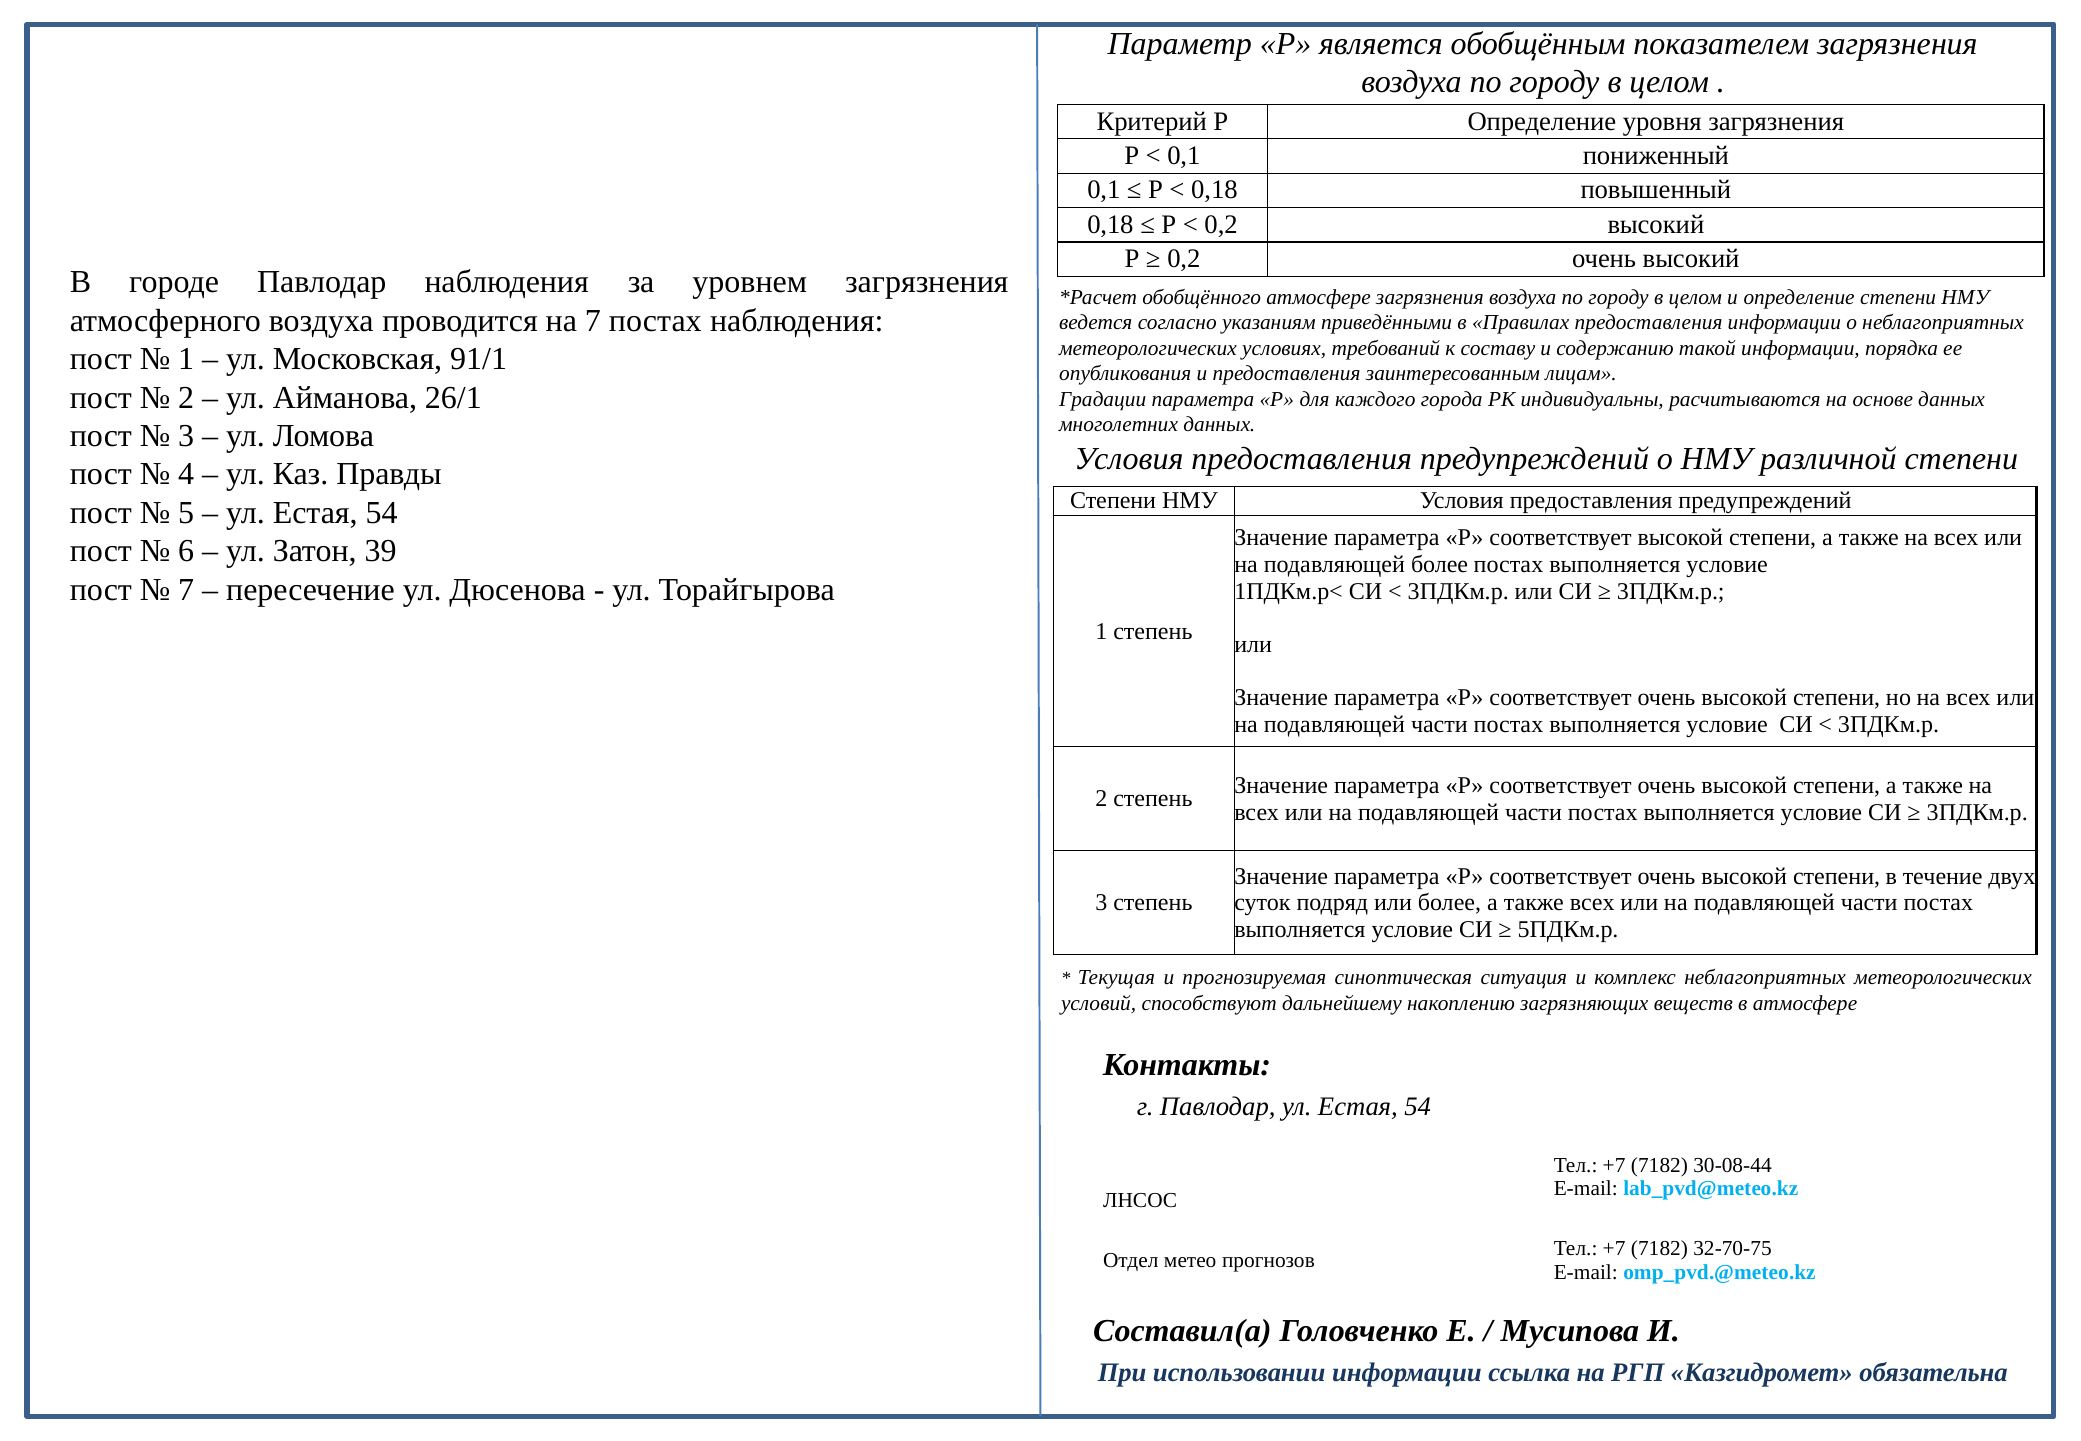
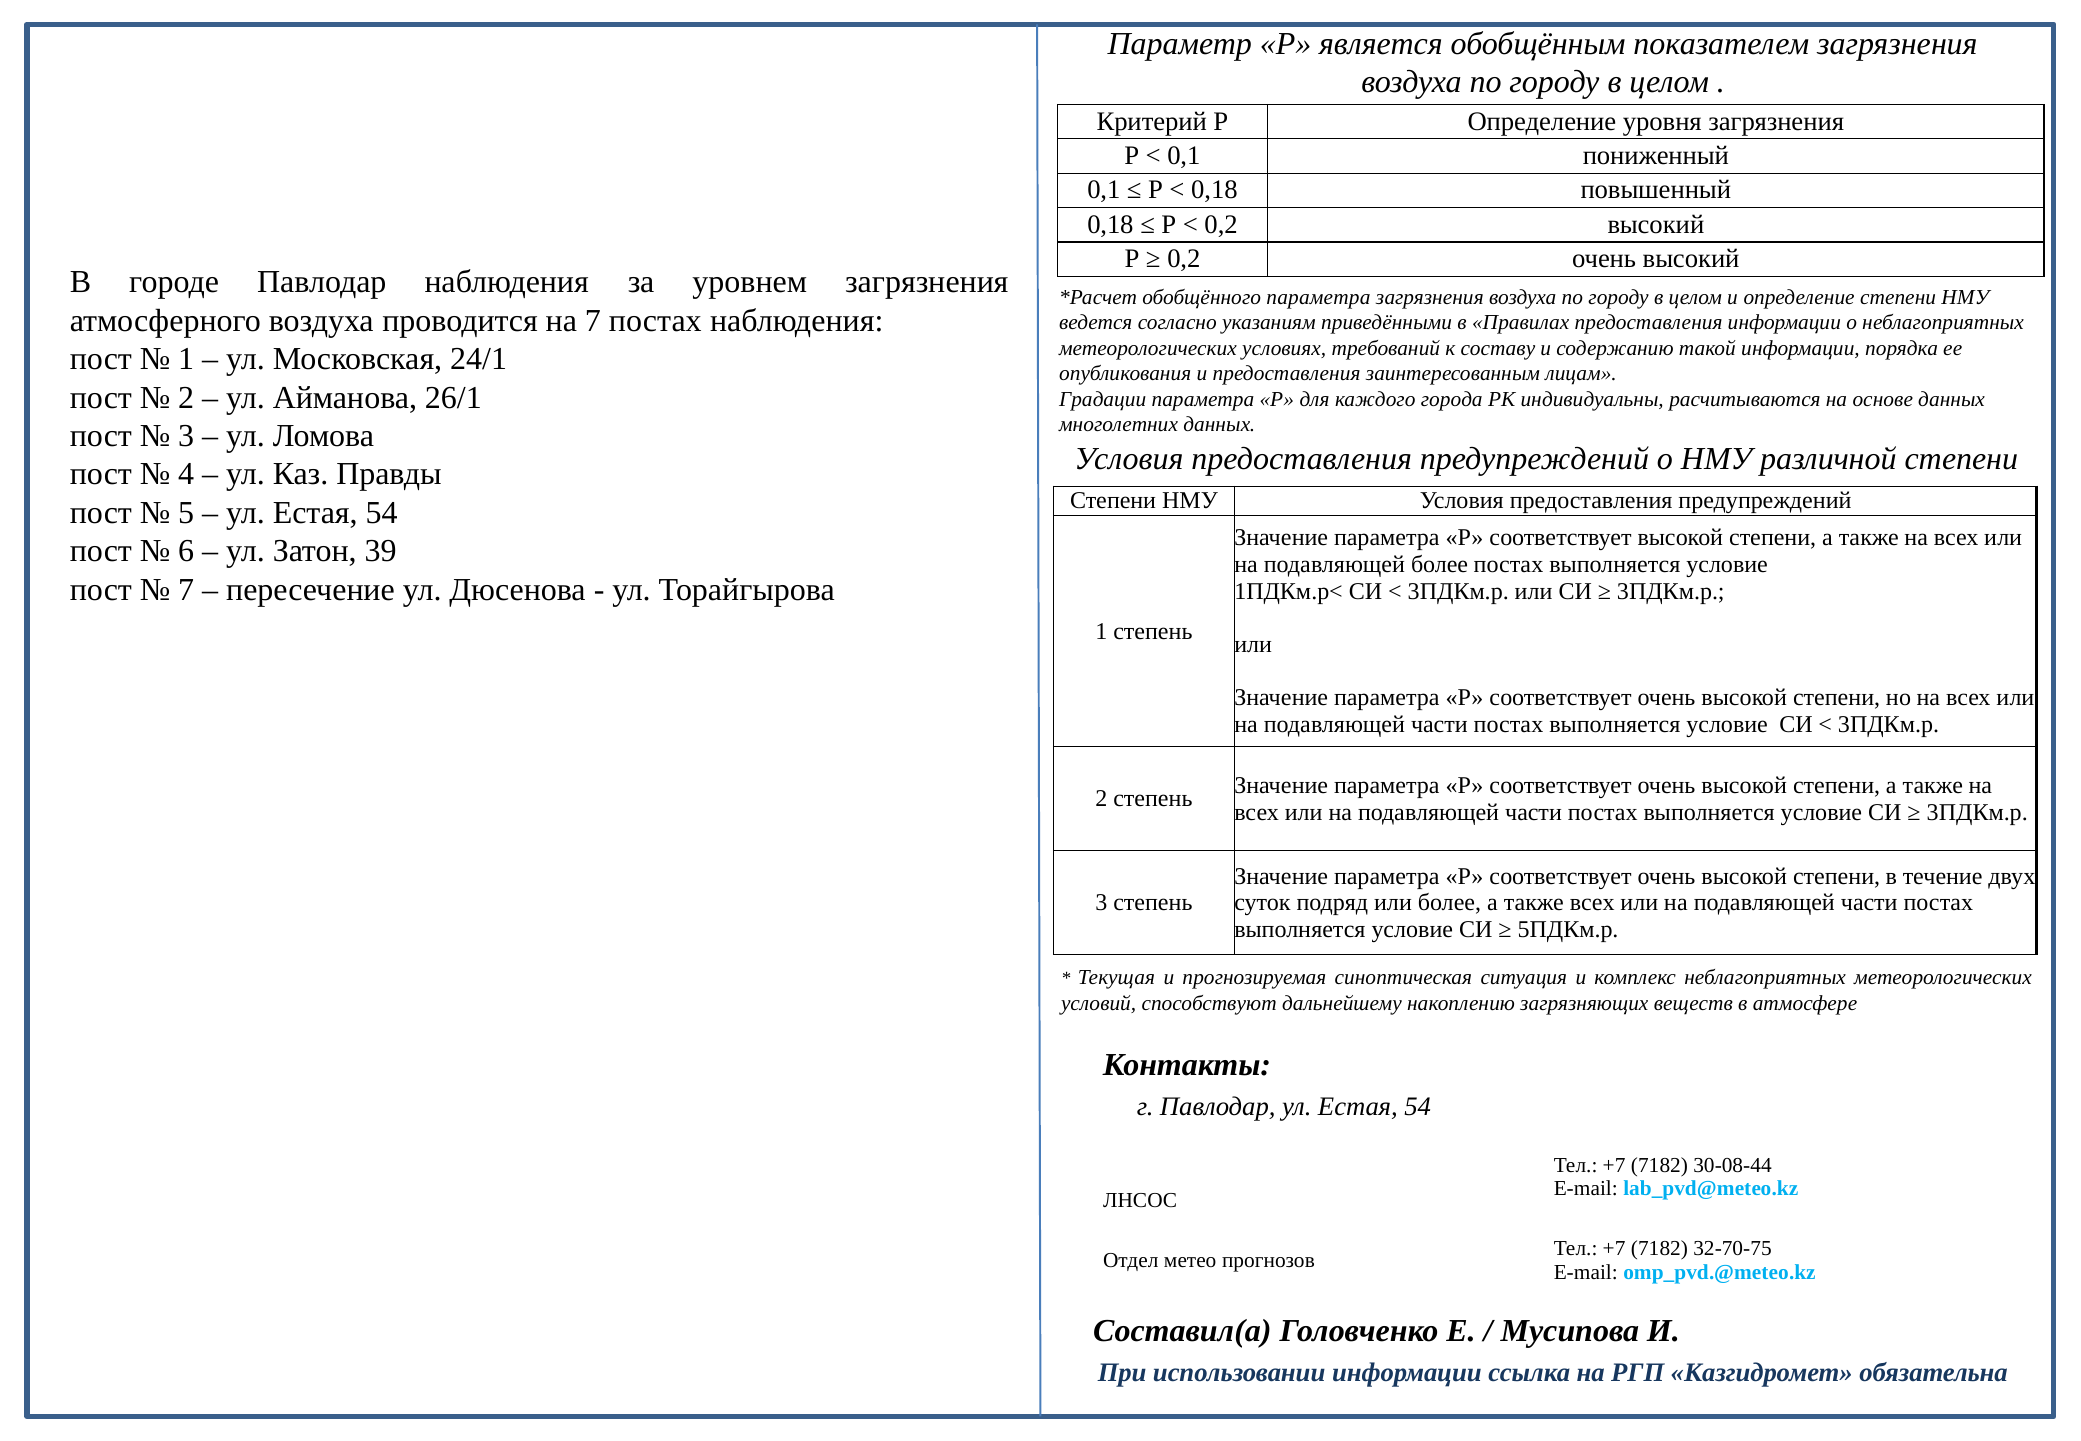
обобщённого атмосфере: атмосфере -> параметра (1318, 297)
91/1: 91/1 -> 24/1 (479, 359)
